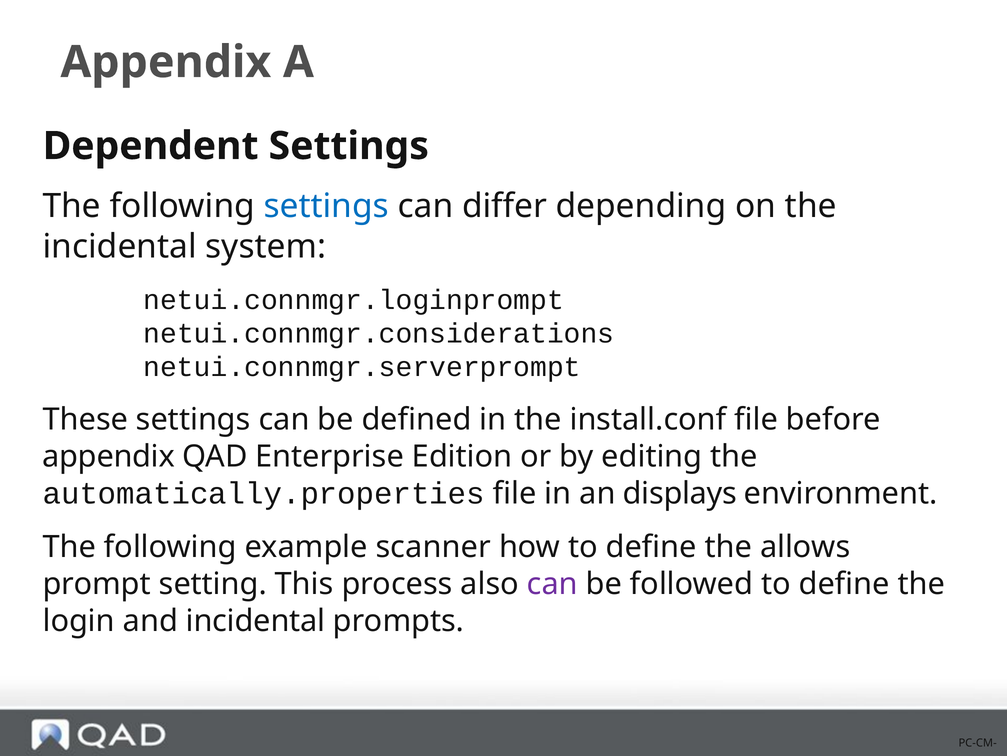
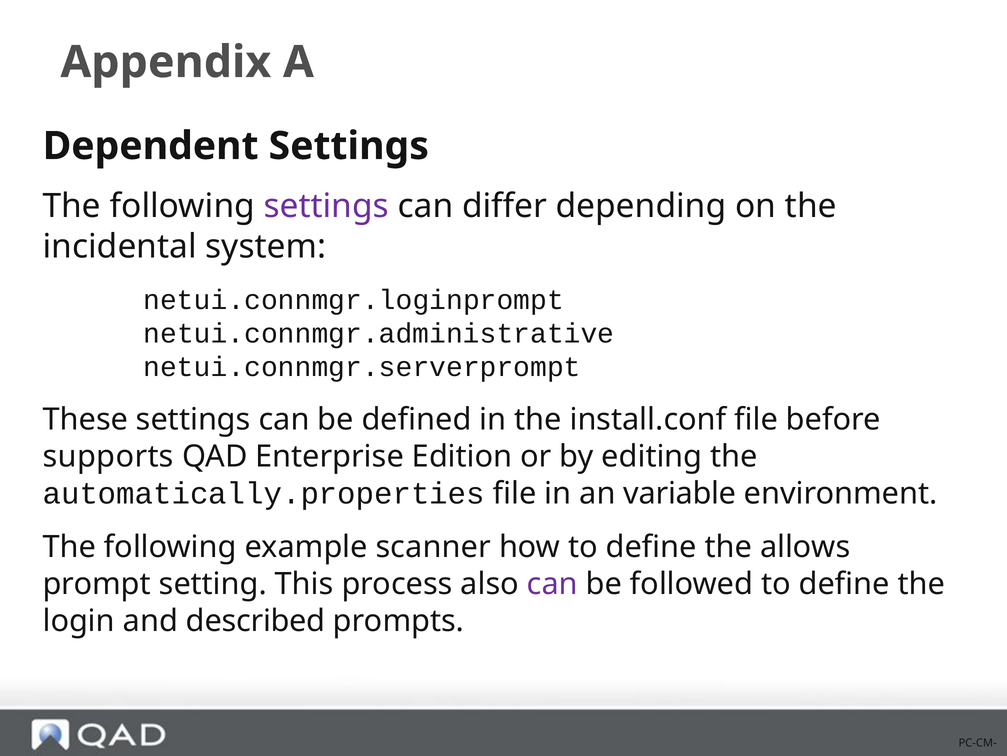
settings colour: blue -> purple (326, 206)
netui.connmgr.considerations: netui.connmgr.considerations -> netui.connmgr.administrative (379, 333)
appendix: appendix -> supports (108, 456)
displays: displays -> variable (680, 493)
and incidental: incidental -> described (256, 620)
